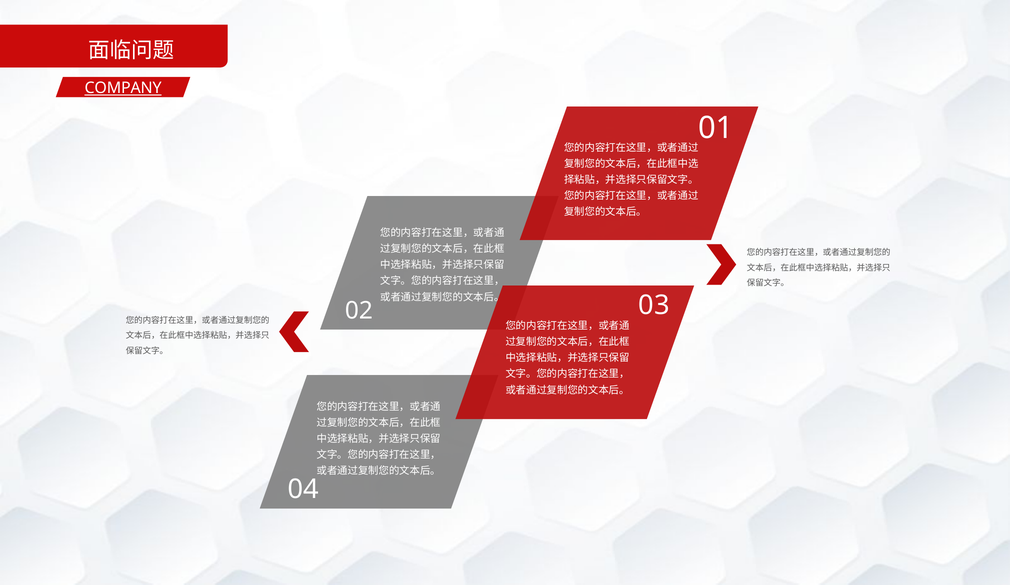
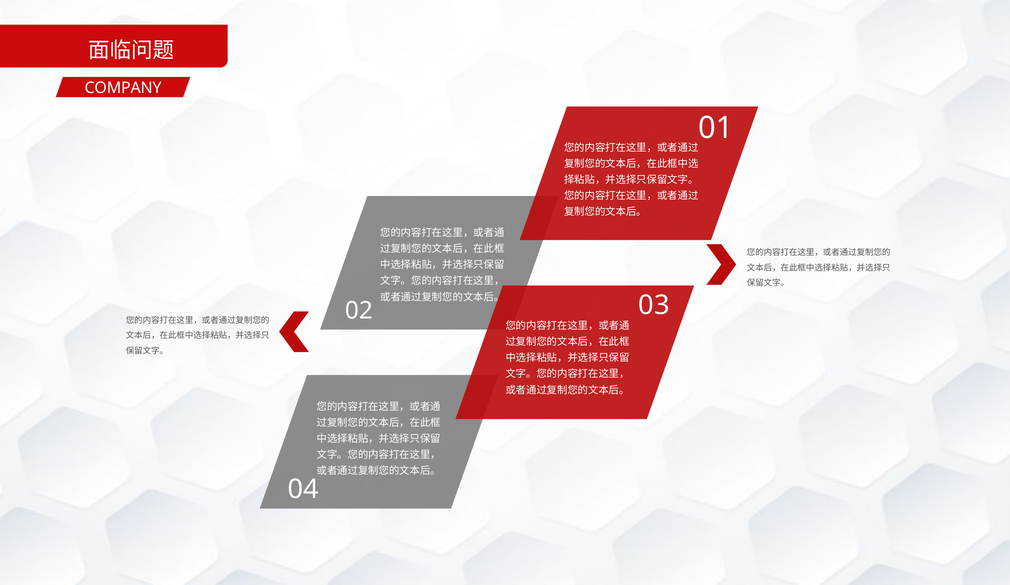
COMPANY underline: present -> none (123, 88)
